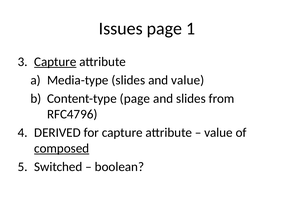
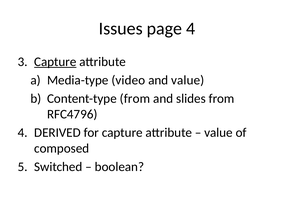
page 1: 1 -> 4 (191, 28)
Media-type slides: slides -> video (128, 80)
Content-type page: page -> from (135, 98)
composed underline: present -> none (62, 148)
